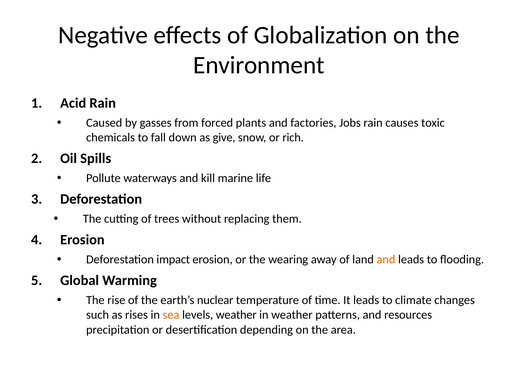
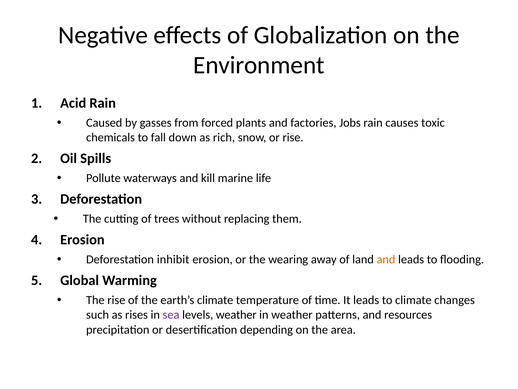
give: give -> rich (224, 137)
or rich: rich -> rise (293, 137)
impact: impact -> inhibit (173, 259)
earth’s nuclear: nuclear -> climate (215, 300)
sea colour: orange -> purple (171, 315)
